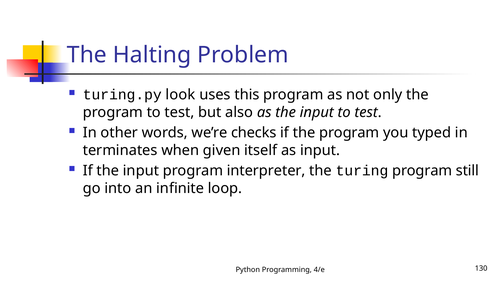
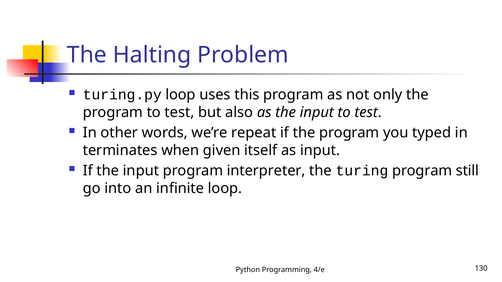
turing.py look: look -> loop (181, 95)
checks: checks -> repeat (254, 133)
